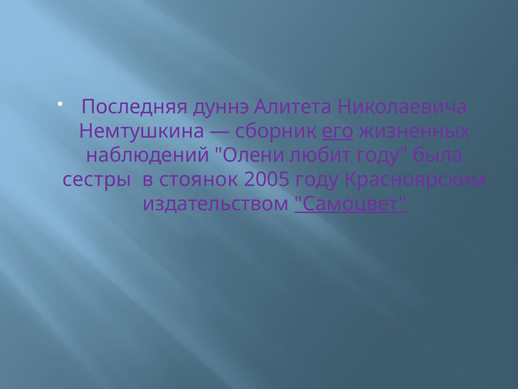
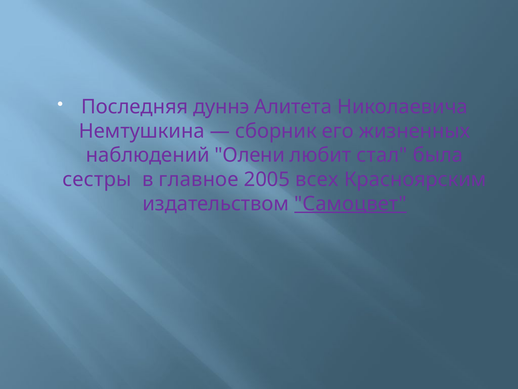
его underline: present -> none (338, 131)
любит году: году -> стал (382, 155)
стоянок: стоянок -> главное (199, 179)
2005 году: году -> всех (317, 179)
